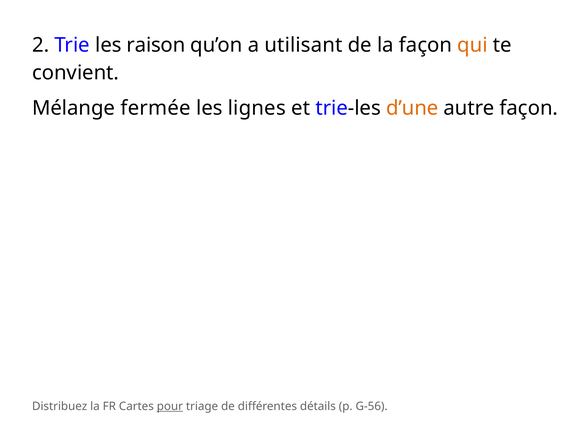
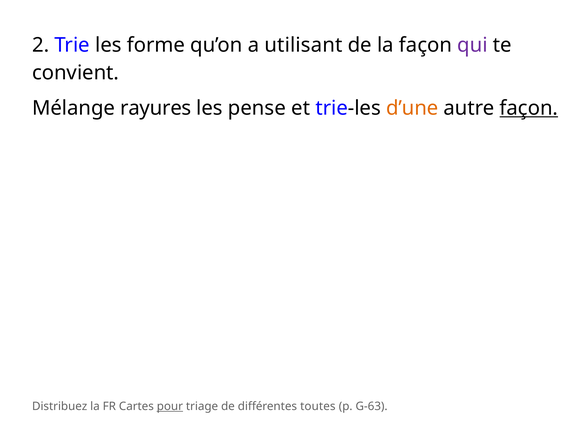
raison: raison -> forme (156, 45)
qui colour: orange -> purple (472, 45)
fermée: fermée -> rayures (156, 108)
lignes: lignes -> pense (257, 108)
façon underline: none -> present (529, 108)
détails: détails -> toutes (318, 407)
G-56: G-56 -> G-63 (372, 407)
